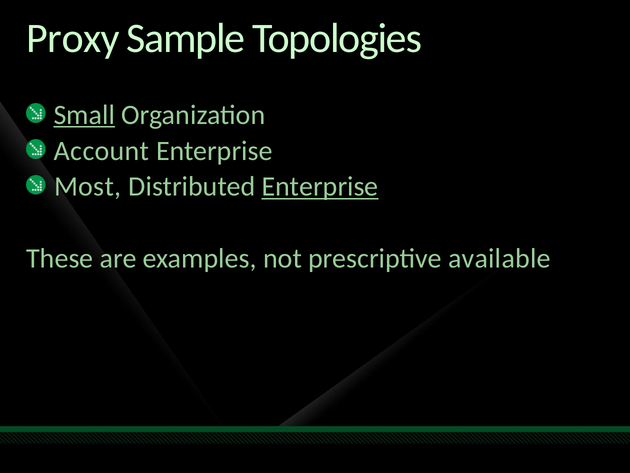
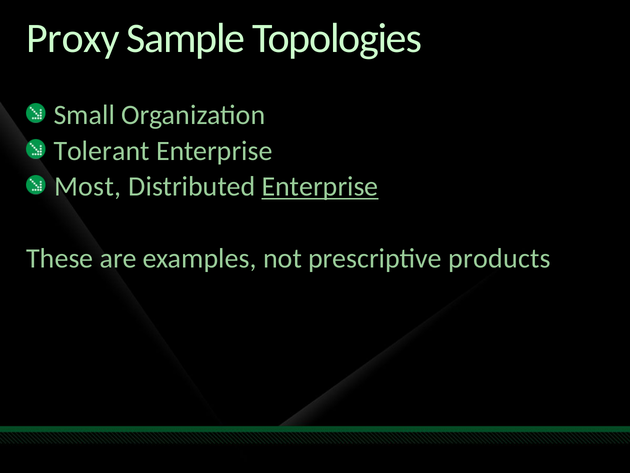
Small underline: present -> none (84, 115)
Account: Account -> Tolerant (102, 151)
available: available -> products (499, 258)
